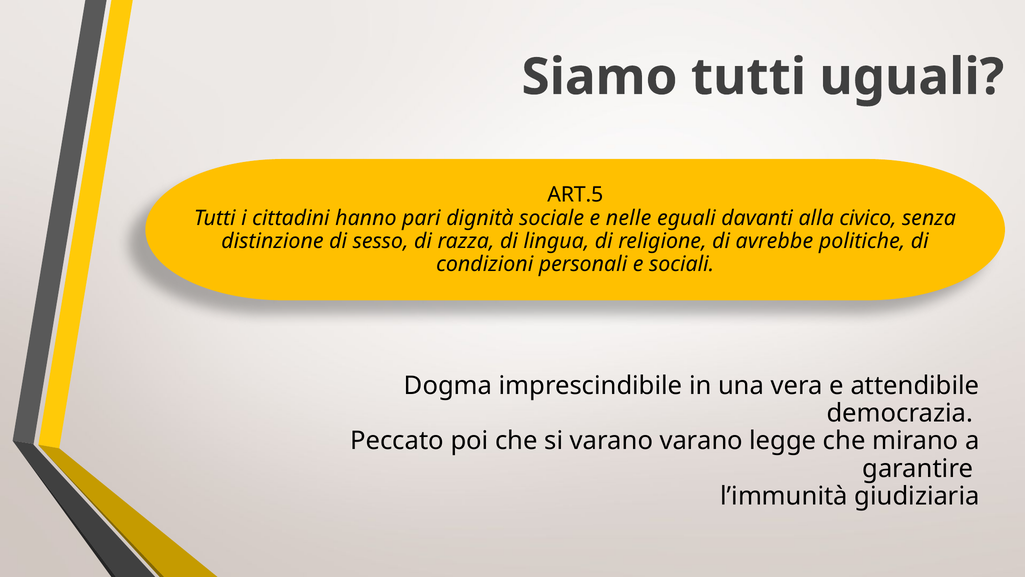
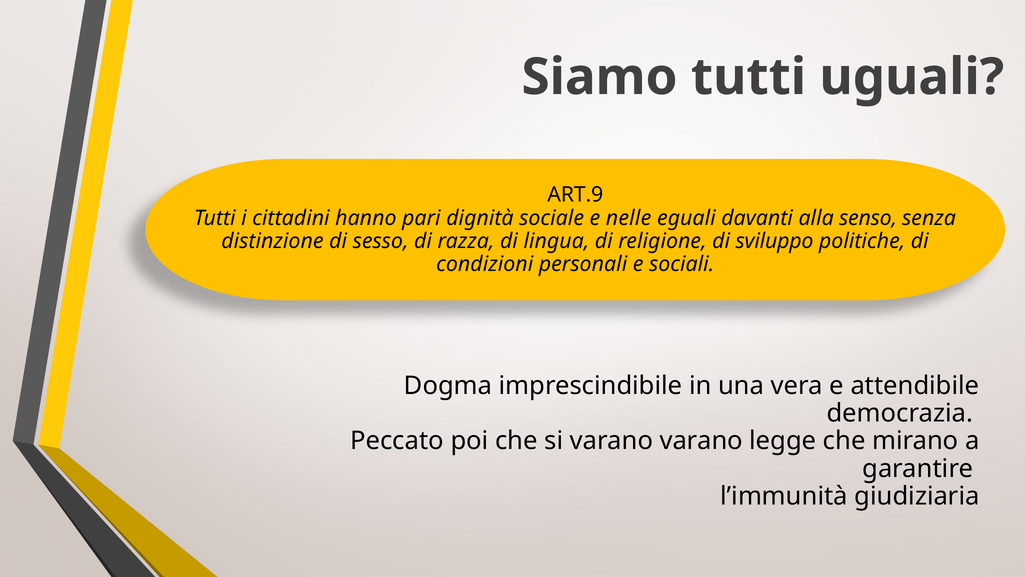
ART.5: ART.5 -> ART.9 (575, 195)
civico: civico -> senso (868, 218)
avrebbe: avrebbe -> sviluppo (775, 241)
